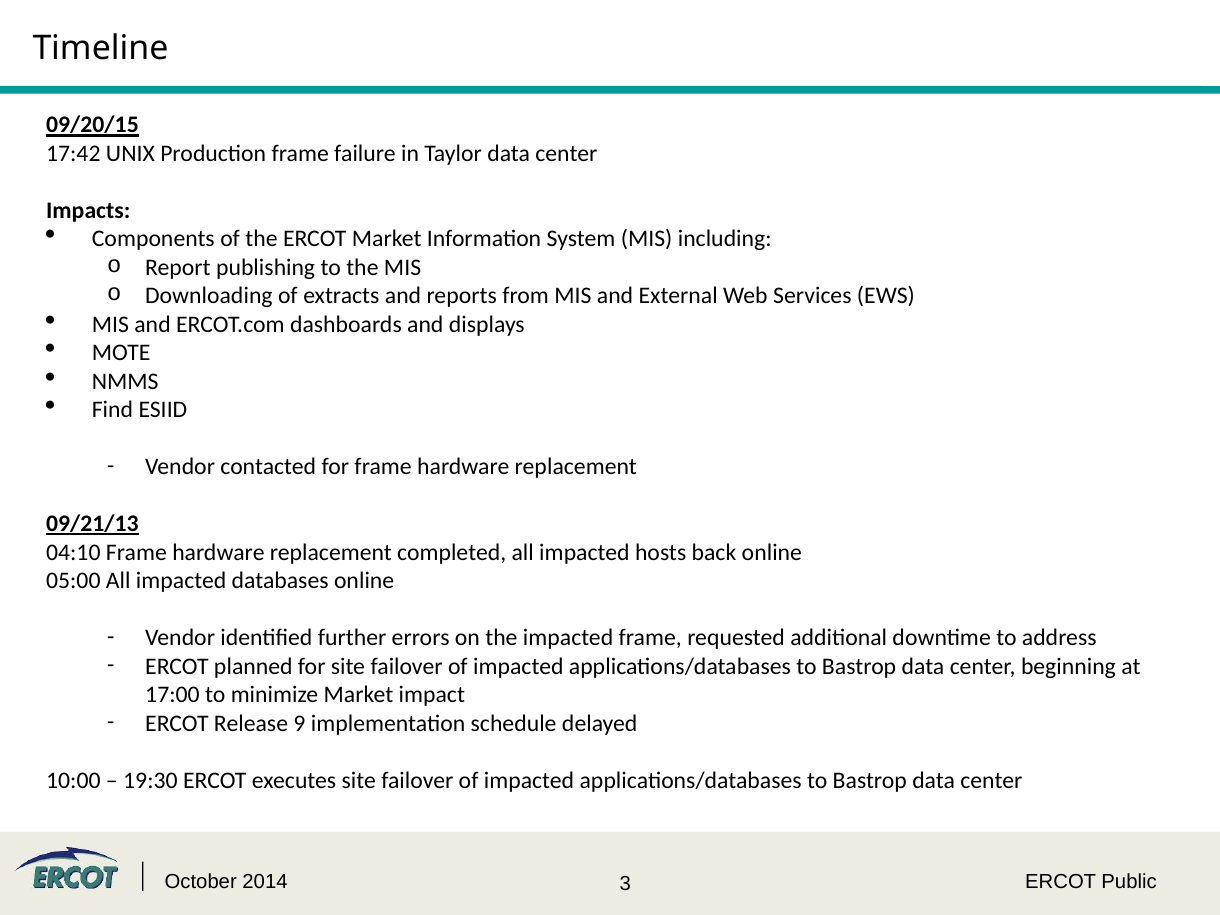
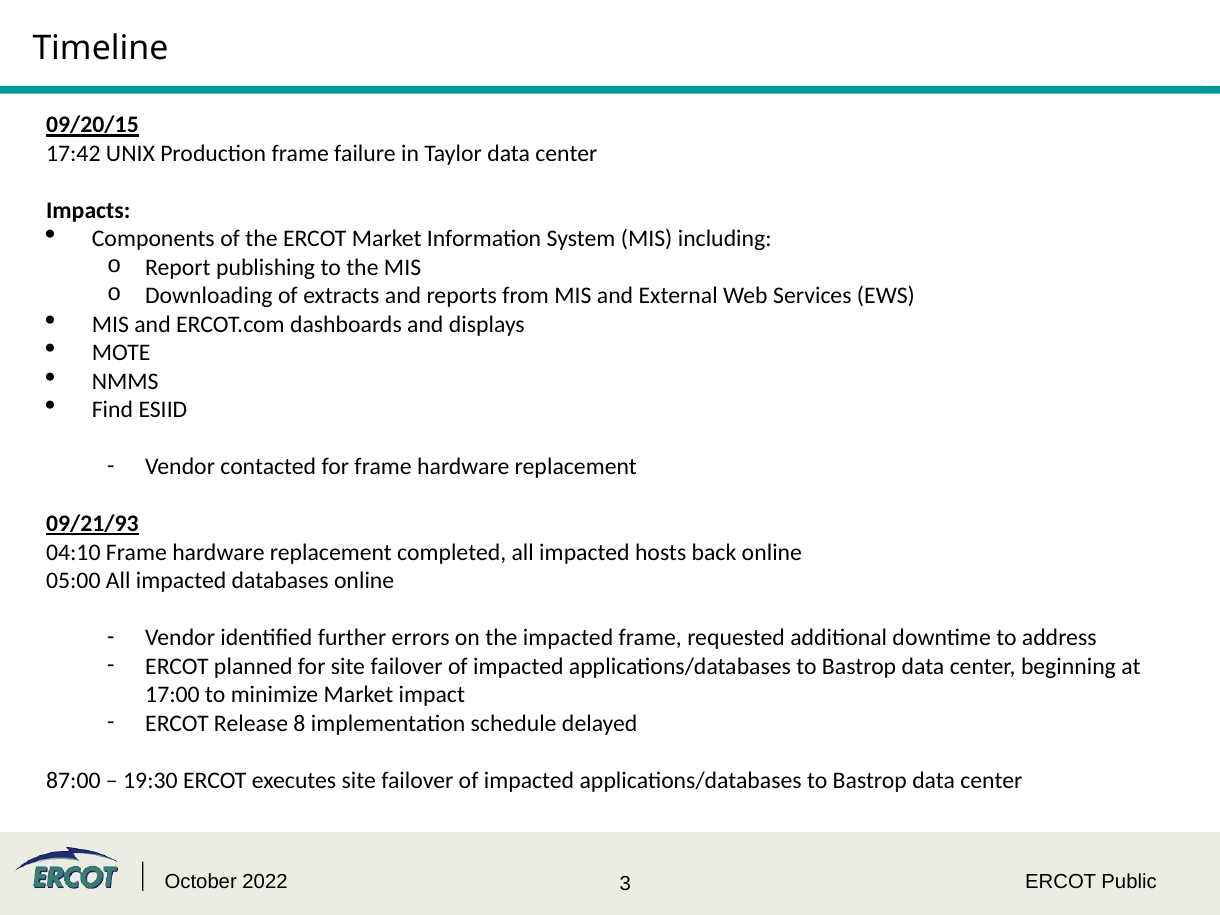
09/21/13: 09/21/13 -> 09/21/93 (92, 524)
9: 9 -> 8 (299, 723)
10:00: 10:00 -> 87:00 (73, 780)
2014: 2014 -> 2022 (265, 881)
